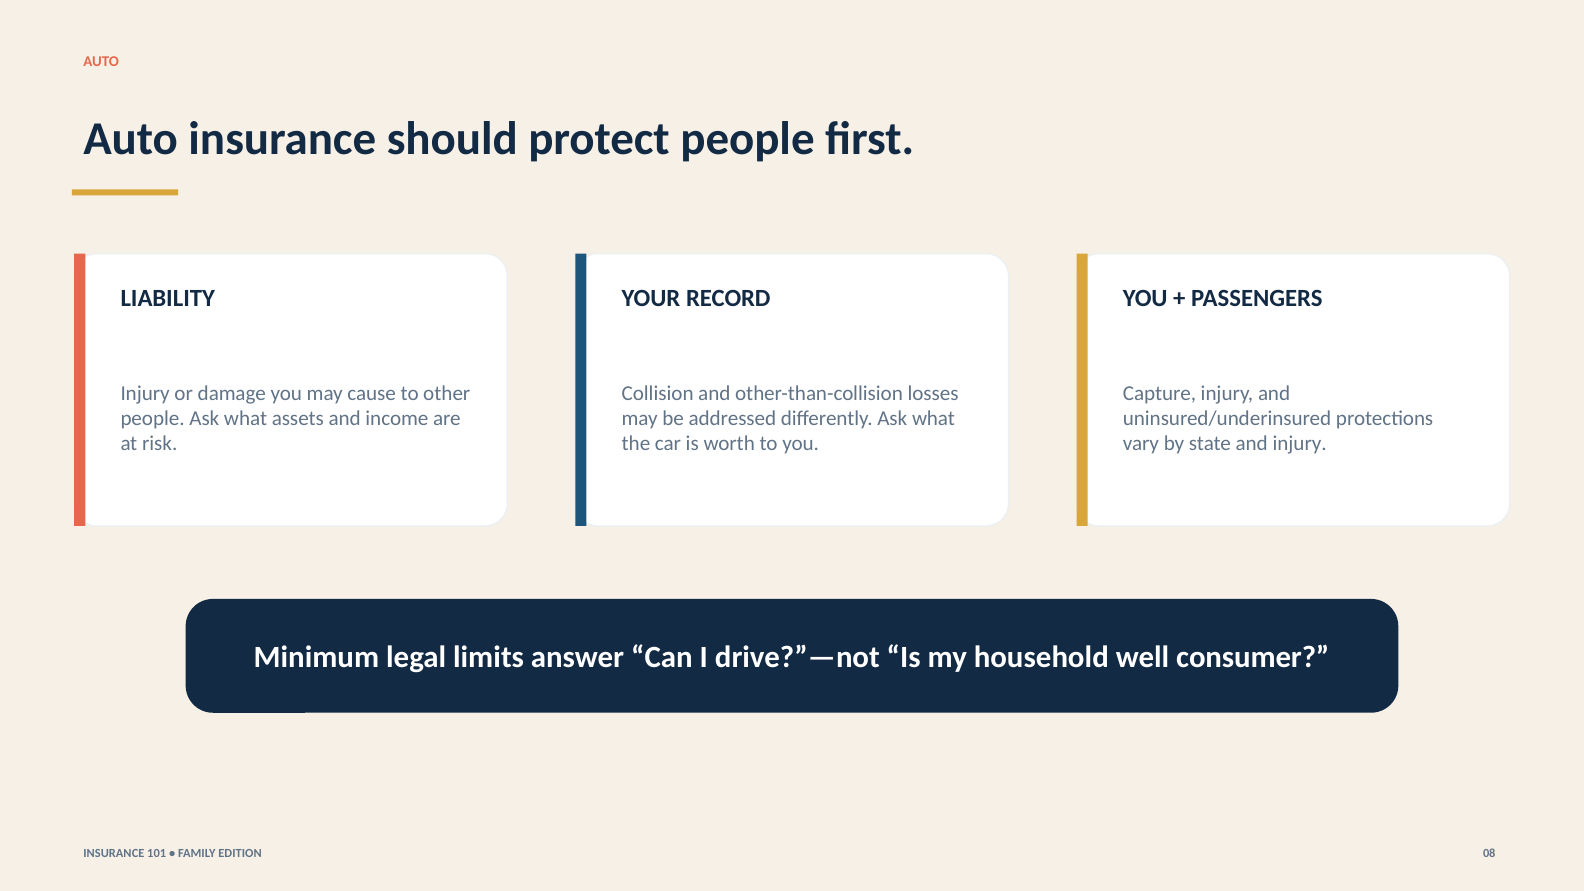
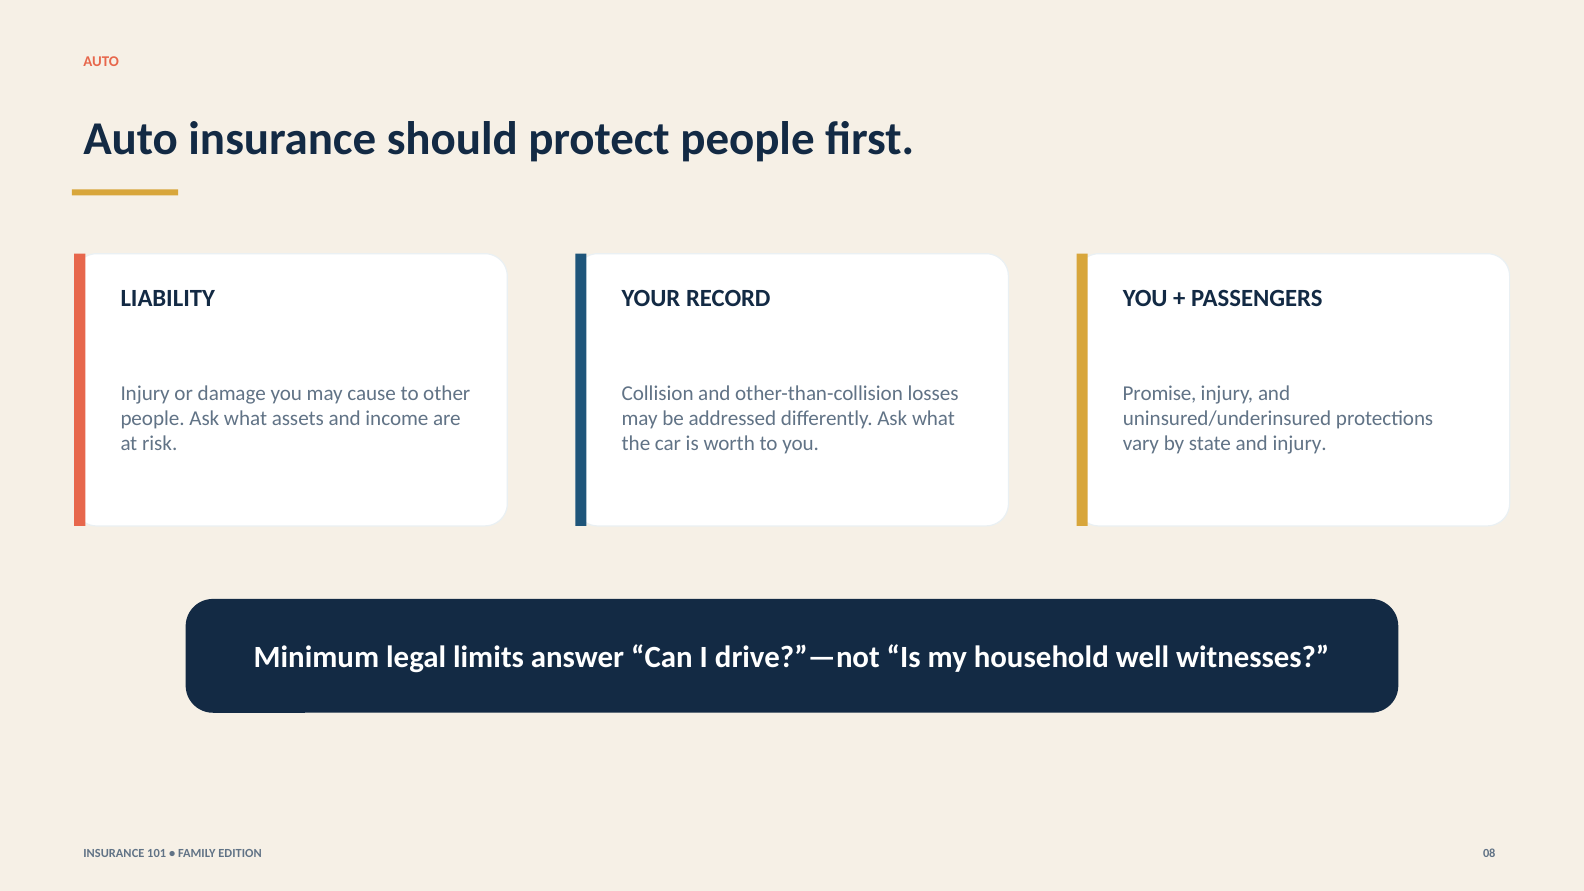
Capture: Capture -> Promise (1160, 393)
consumer: consumer -> witnesses (1253, 657)
